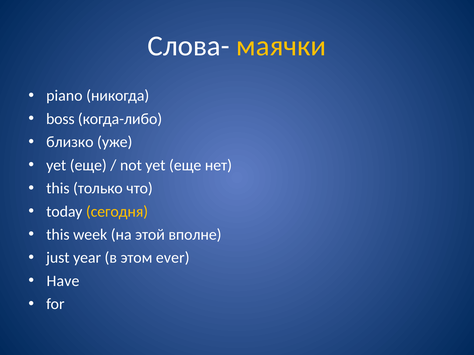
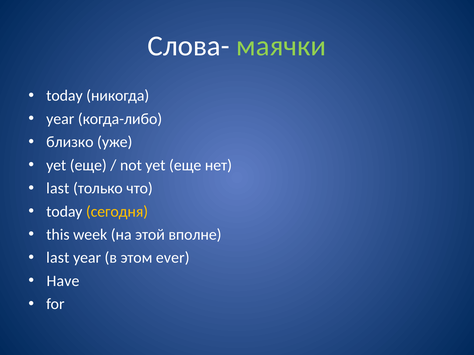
маячки colour: yellow -> light green (281, 46)
piano: piano -> today (64, 96)
boss: boss -> year (60, 119)
this: this -> last (58, 189)
just: just -> last (58, 258)
